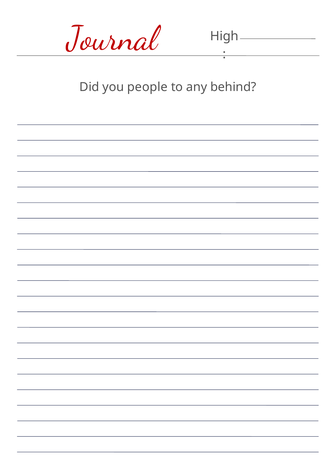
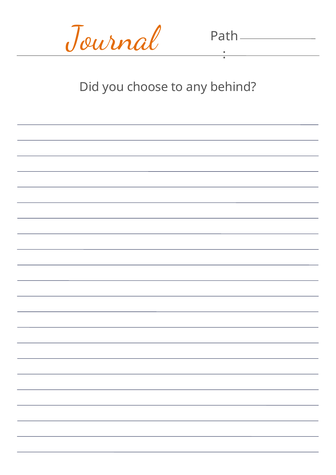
Journal colour: red -> orange (112, 38)
High: High -> Path (224, 36)
people: people -> choose (148, 87)
